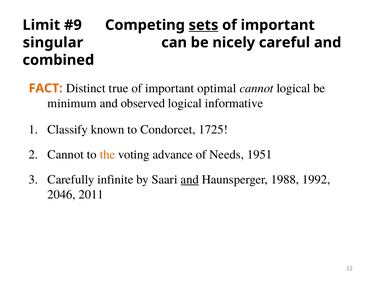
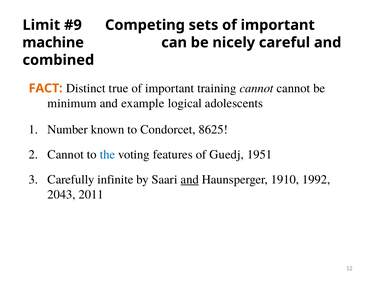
sets underline: present -> none (203, 25)
singular: singular -> machine (53, 43)
optimal: optimal -> training (217, 88)
cannot logical: logical -> cannot (293, 88)
observed: observed -> example (143, 103)
informative: informative -> adolescents (234, 103)
Classify: Classify -> Number (68, 130)
1725: 1725 -> 8625 (213, 130)
the colour: orange -> blue (107, 155)
advance: advance -> features (173, 155)
Needs: Needs -> Guedj (227, 155)
1988: 1988 -> 1910 (285, 180)
2046: 2046 -> 2043 (62, 195)
